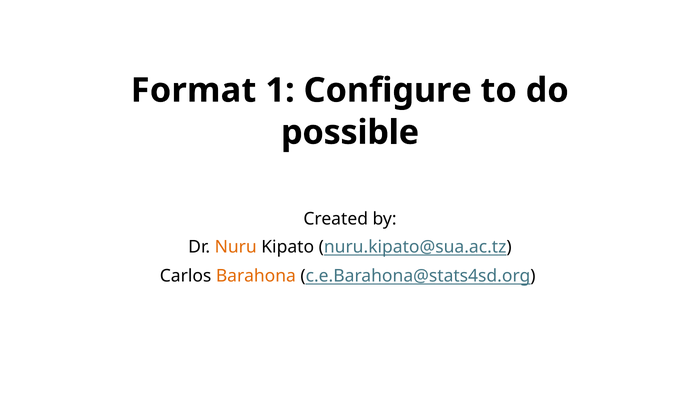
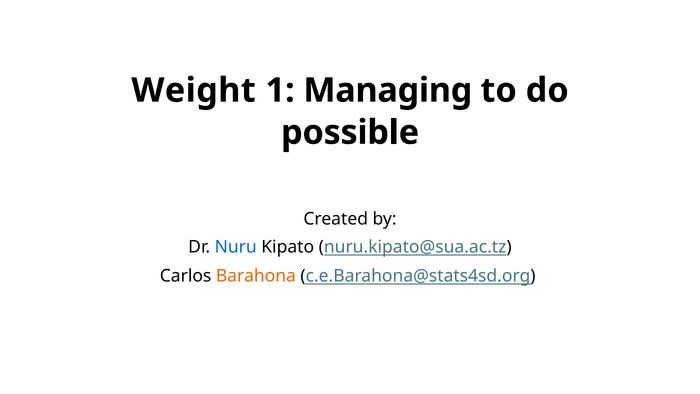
Format: Format -> Weight (193, 90)
Configure: Configure -> Managing (388, 90)
Nuru colour: orange -> blue (236, 247)
